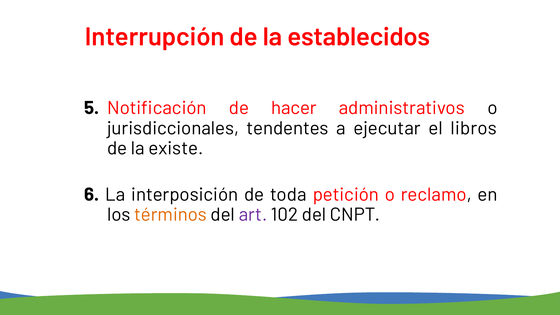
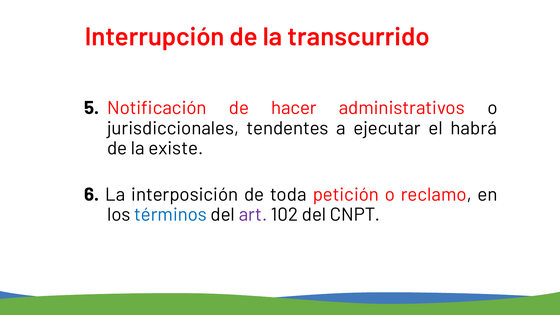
establecidos: establecidos -> transcurrido (359, 37)
libros: libros -> habrá (474, 128)
términos colour: orange -> blue (171, 215)
